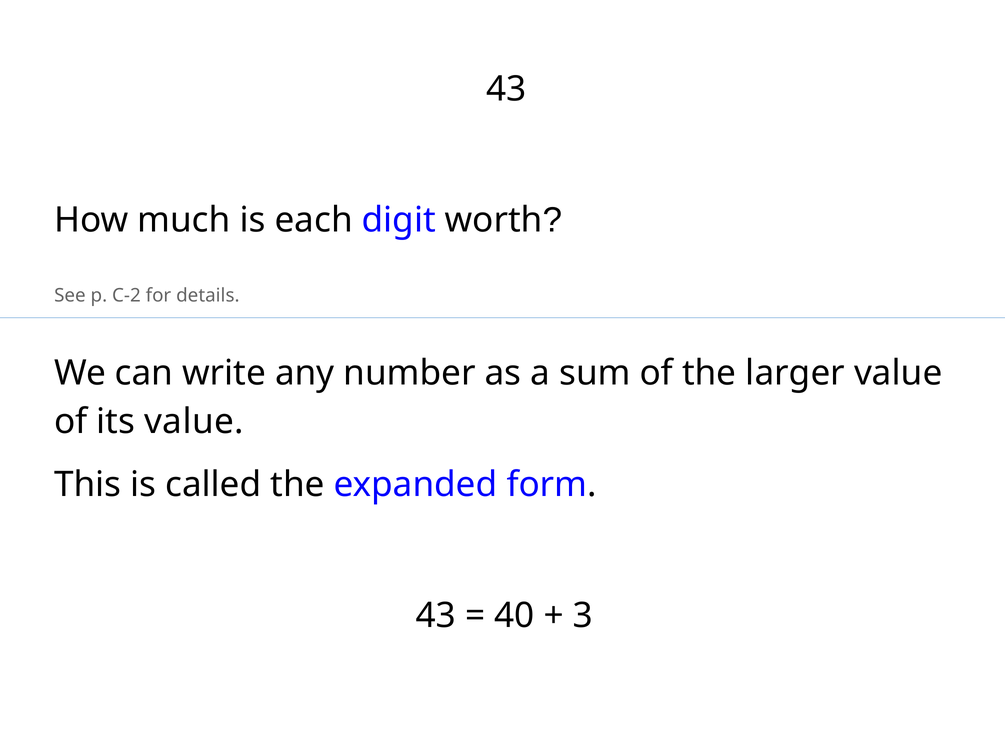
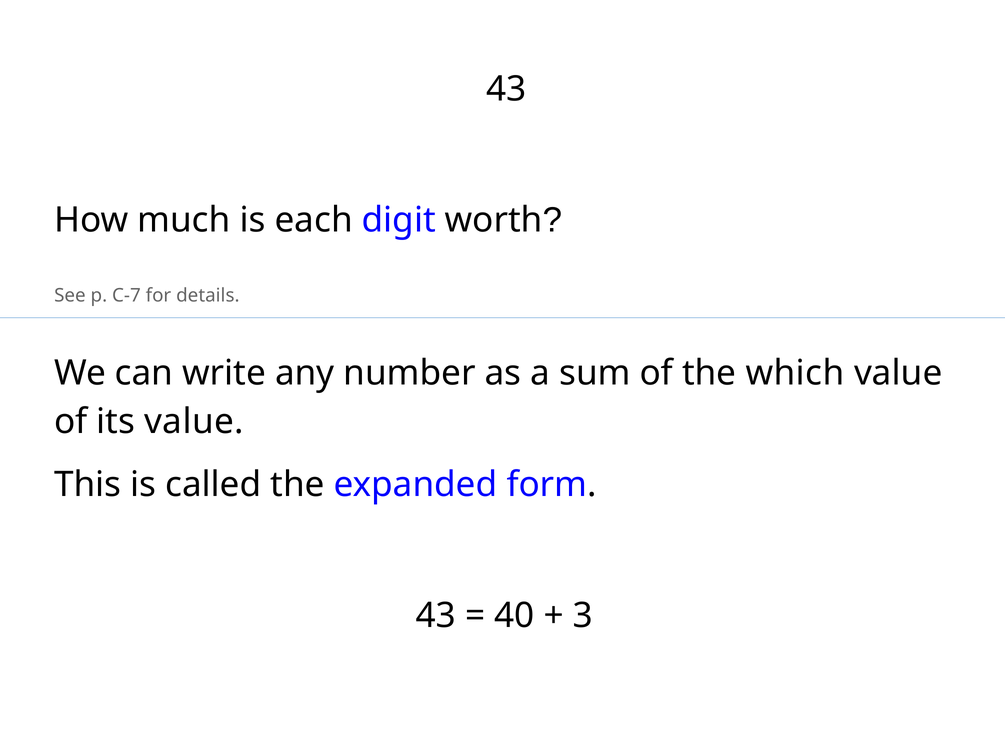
C-2: C-2 -> C-7 (126, 295)
larger: larger -> which (795, 373)
